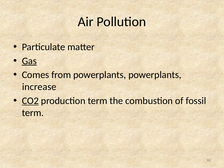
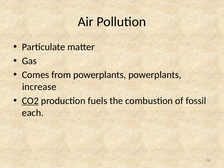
Gas underline: present -> none (29, 61)
production term: term -> fuels (97, 101)
term: term -> each (33, 113)
